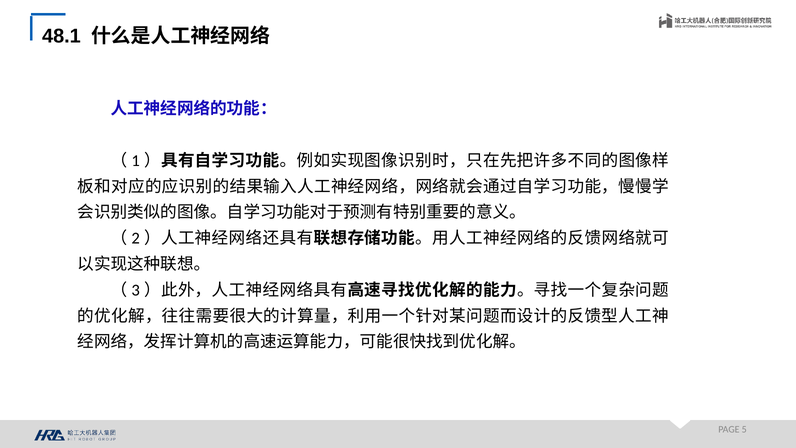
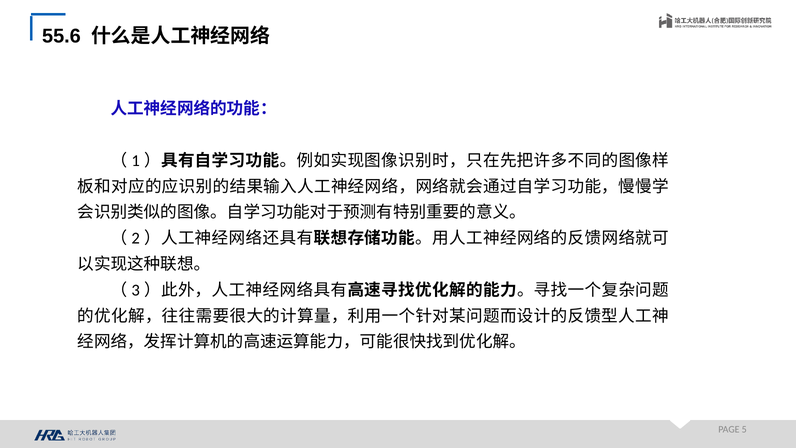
48.1: 48.1 -> 55.6 (61, 36)
